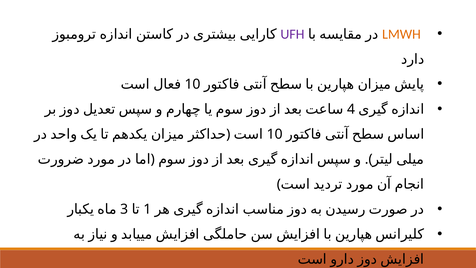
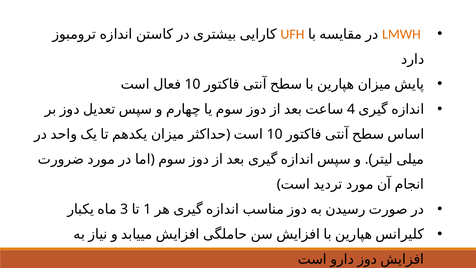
UFH colour: purple -> orange (292, 34)
